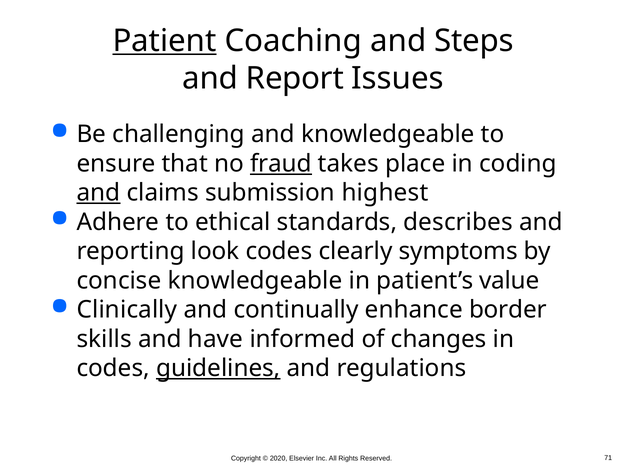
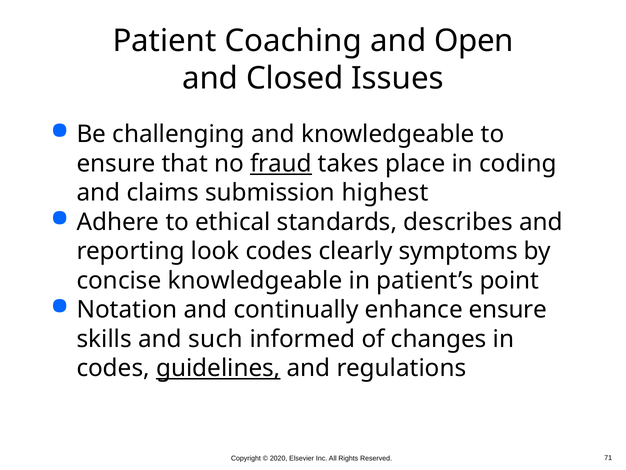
Patient underline: present -> none (165, 41)
Steps: Steps -> Open (474, 41)
Report: Report -> Closed (295, 78)
and underline: present -> none (99, 193)
value: value -> point (509, 280)
Clinically: Clinically -> Notation (127, 310)
enhance border: border -> ensure (508, 310)
have: have -> such (215, 339)
